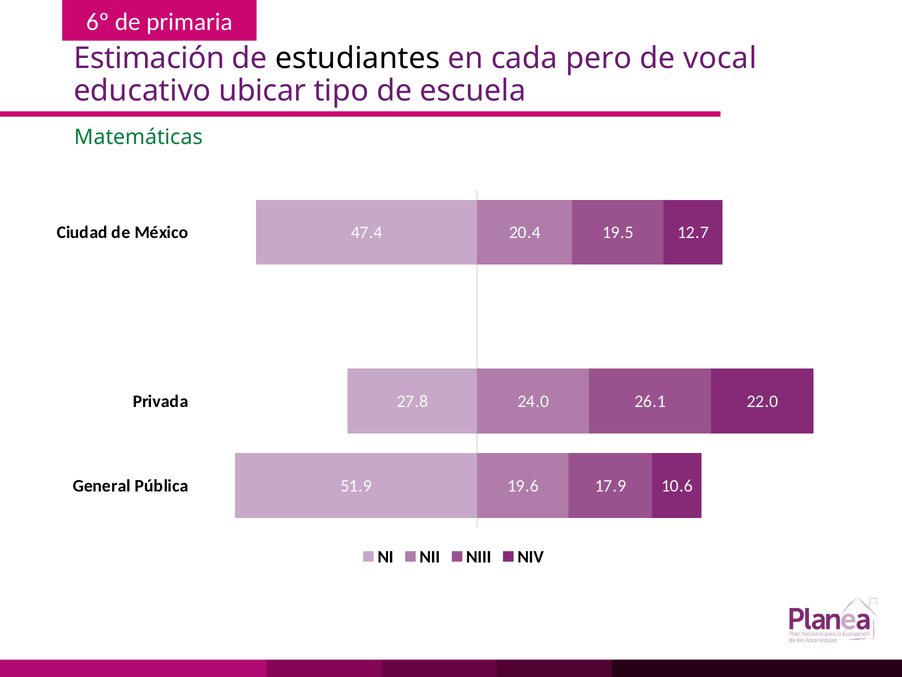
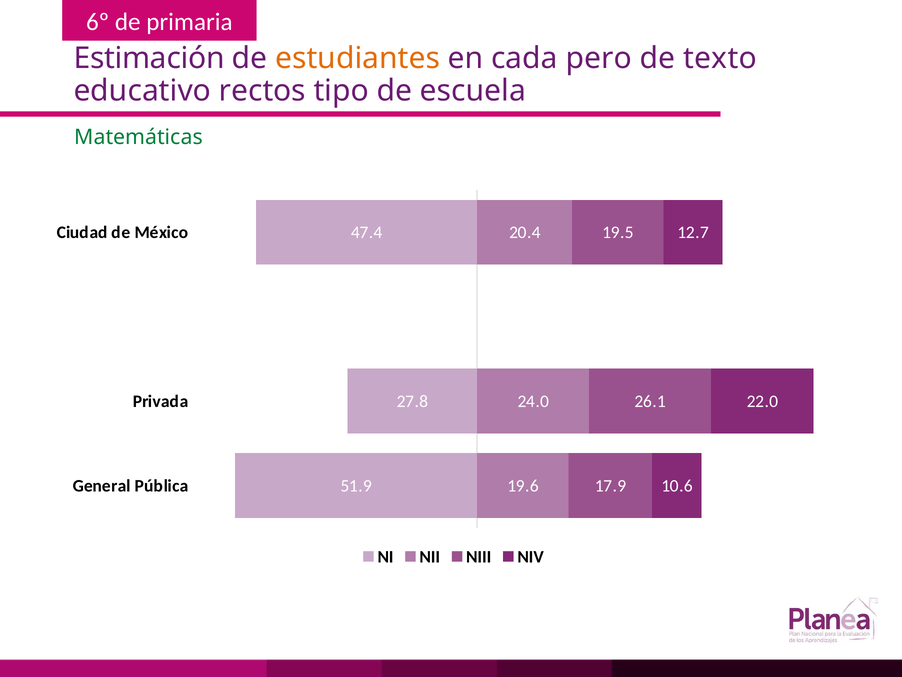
estudiantes colour: black -> orange (358, 58)
vocal: vocal -> texto (720, 58)
ubicar: ubicar -> rectos (262, 91)
